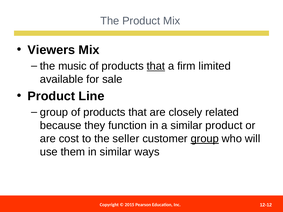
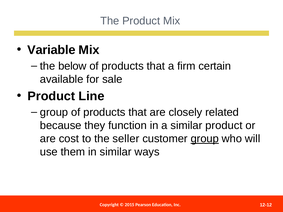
Viewers: Viewers -> Variable (51, 50)
music: music -> below (72, 66)
that underline: present -> none (156, 66)
limited: limited -> certain (215, 66)
